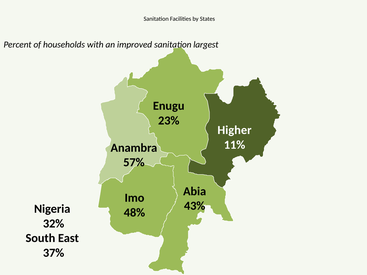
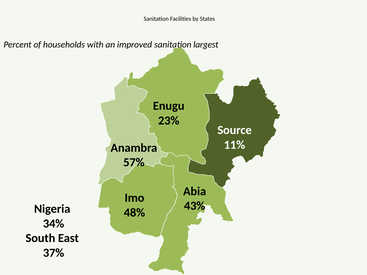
Higher: Higher -> Source (235, 130)
32%: 32% -> 34% (54, 224)
